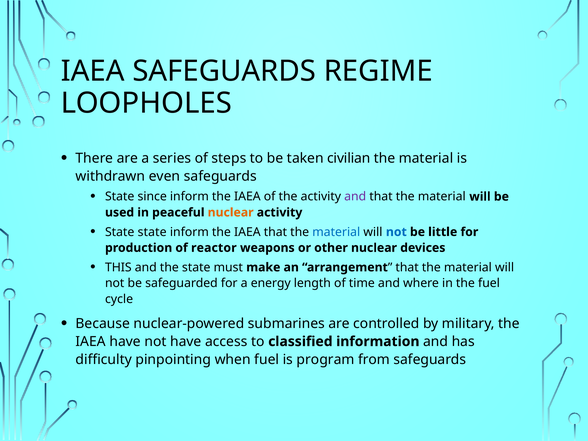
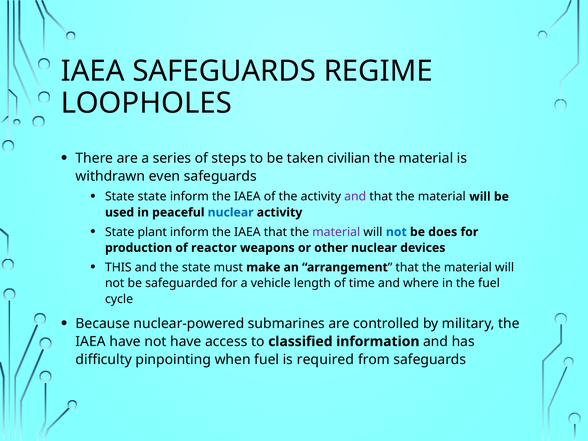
State since: since -> state (152, 197)
nuclear colour: orange -> blue (231, 212)
State state: state -> plant (152, 232)
material colour: blue -> purple (336, 232)
little: little -> does (443, 232)
energy: energy -> vehicle (271, 283)
program: program -> required (325, 359)
